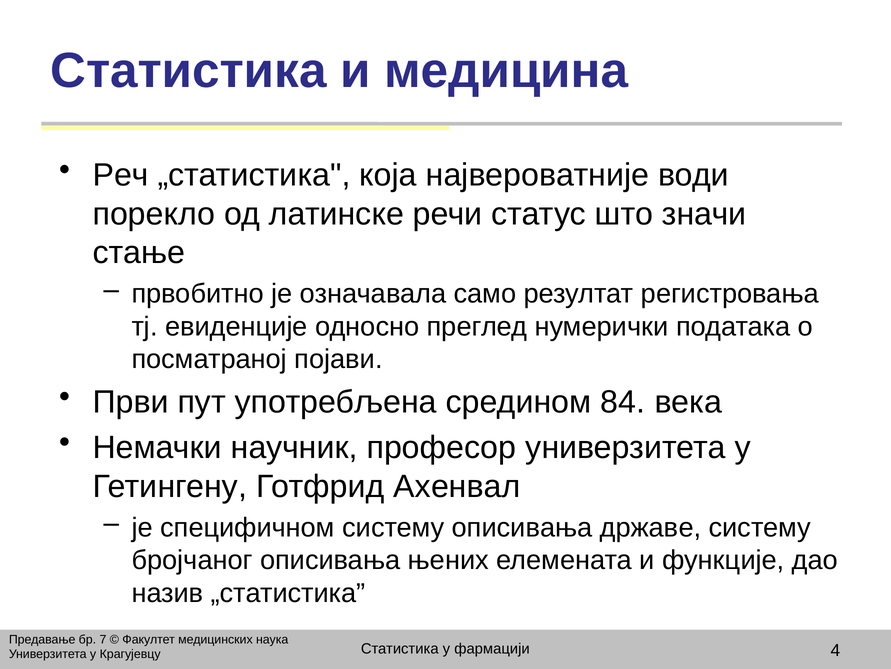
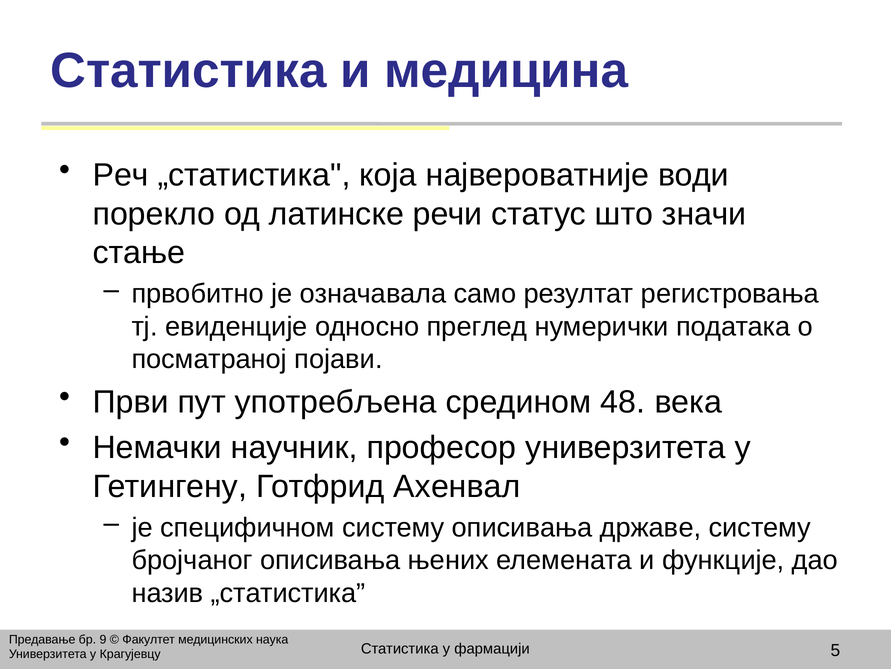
84: 84 -> 48 (623, 402)
7: 7 -> 9 (103, 639)
4: 4 -> 5 (835, 650)
